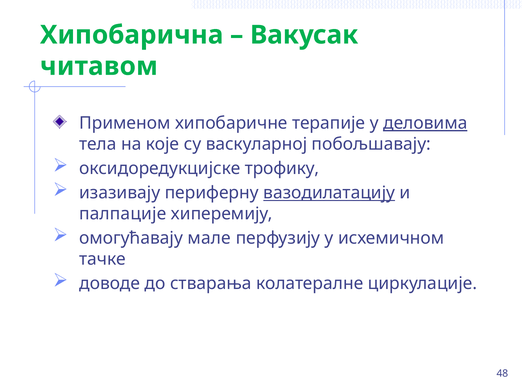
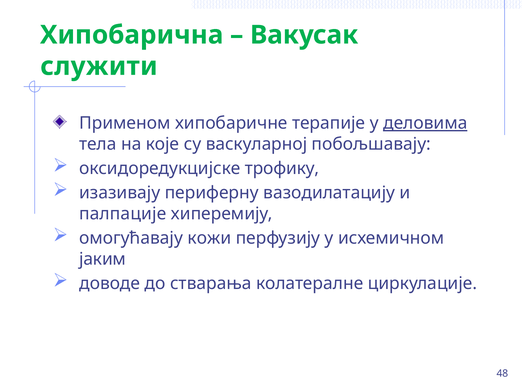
читавом: читавом -> служити (99, 66)
вазодилатацију underline: present -> none (329, 193)
мале: мале -> кожи (209, 238)
тачке: тачке -> јаким (103, 259)
